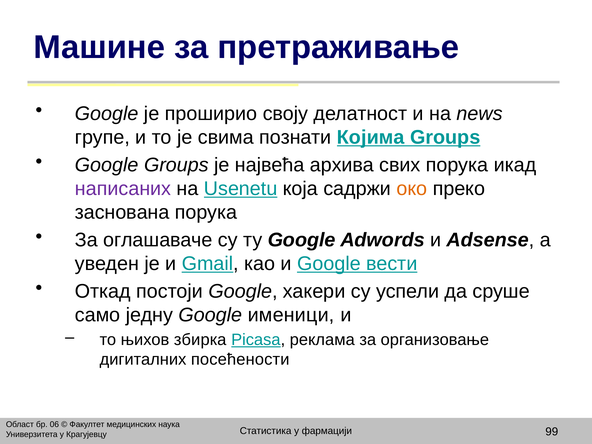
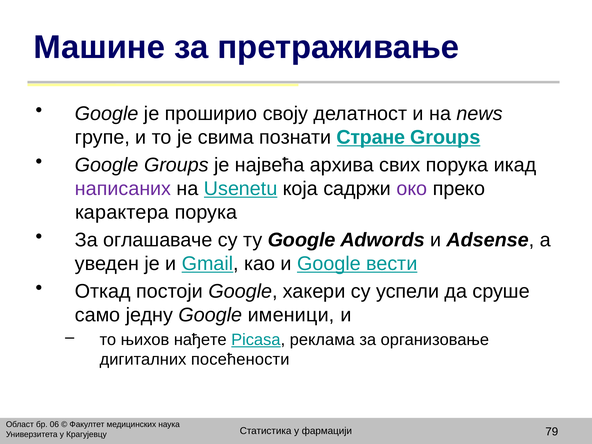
Којима: Којима -> Стране (371, 137)
око colour: orange -> purple (412, 189)
заснована: заснована -> карактера (122, 212)
збирка: збирка -> нађете (200, 340)
99: 99 -> 79 (552, 432)
